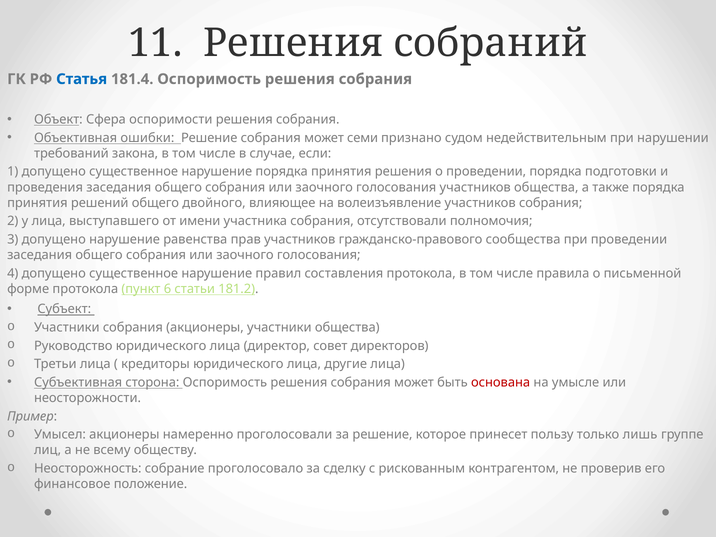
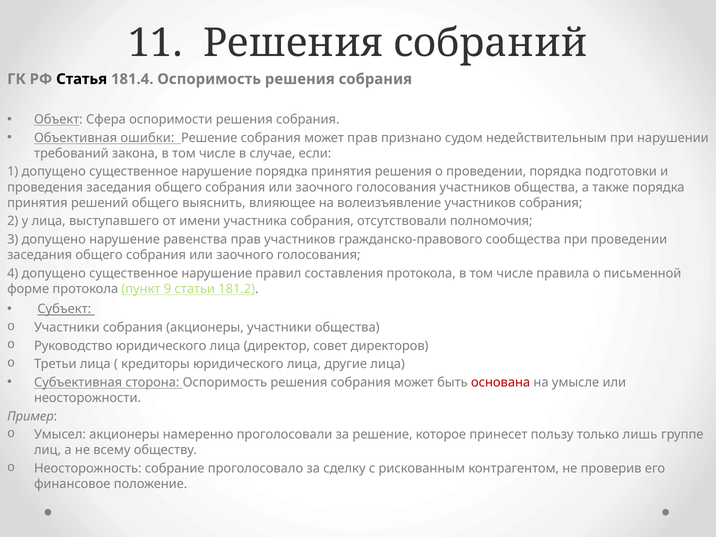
Статья colour: blue -> black (82, 79)
может семи: семи -> прав (362, 138)
двойного: двойного -> выяснить (214, 203)
6: 6 -> 9 (167, 289)
